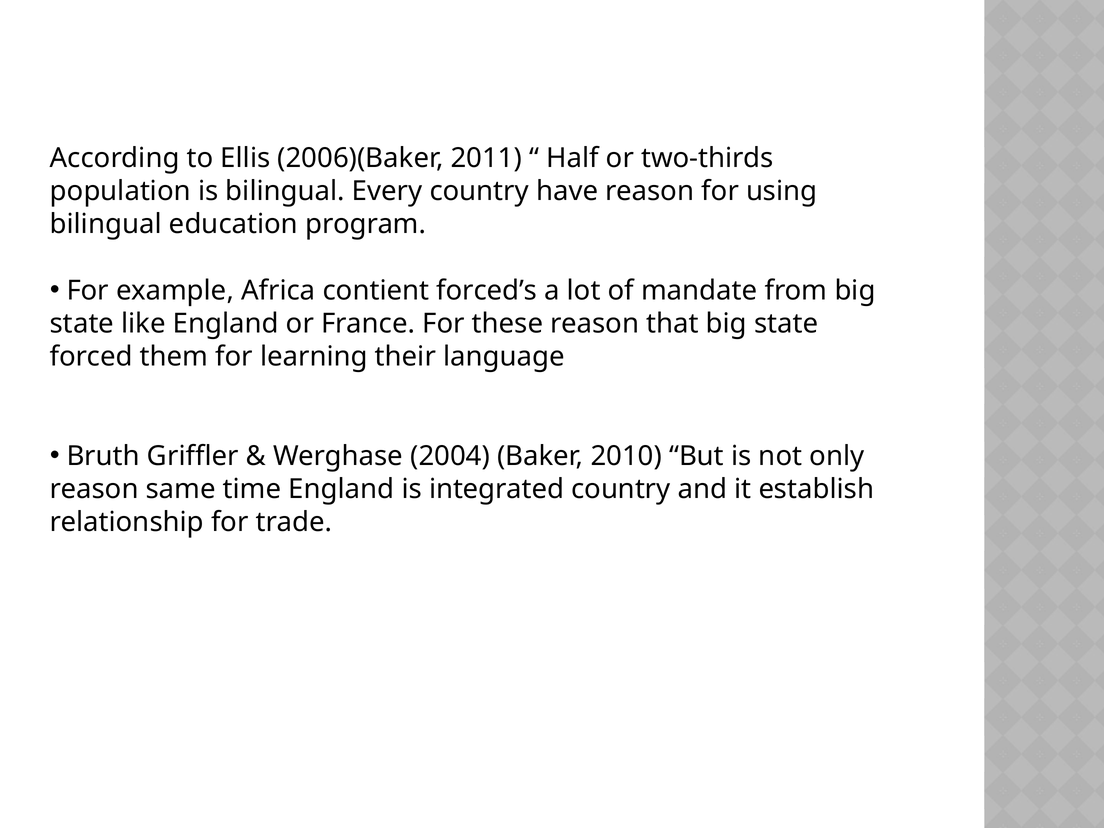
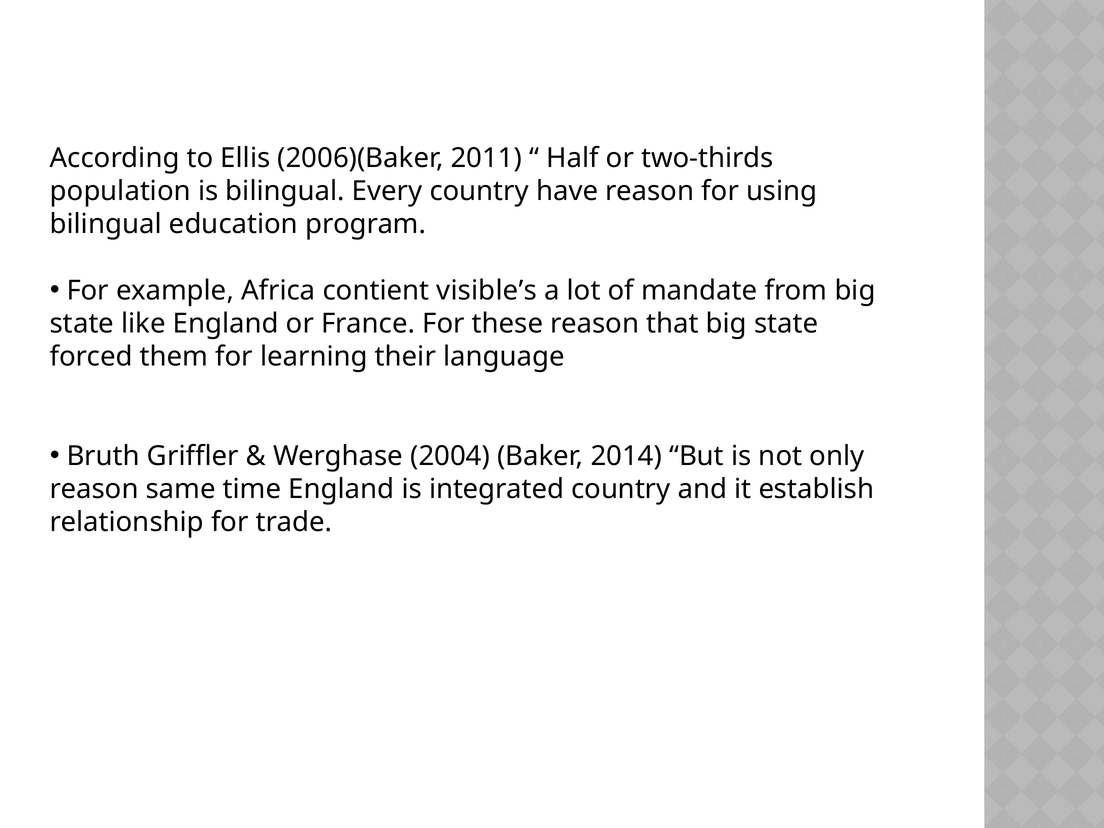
forced’s: forced’s -> visible’s (487, 290)
2010: 2010 -> 2014 (626, 456)
